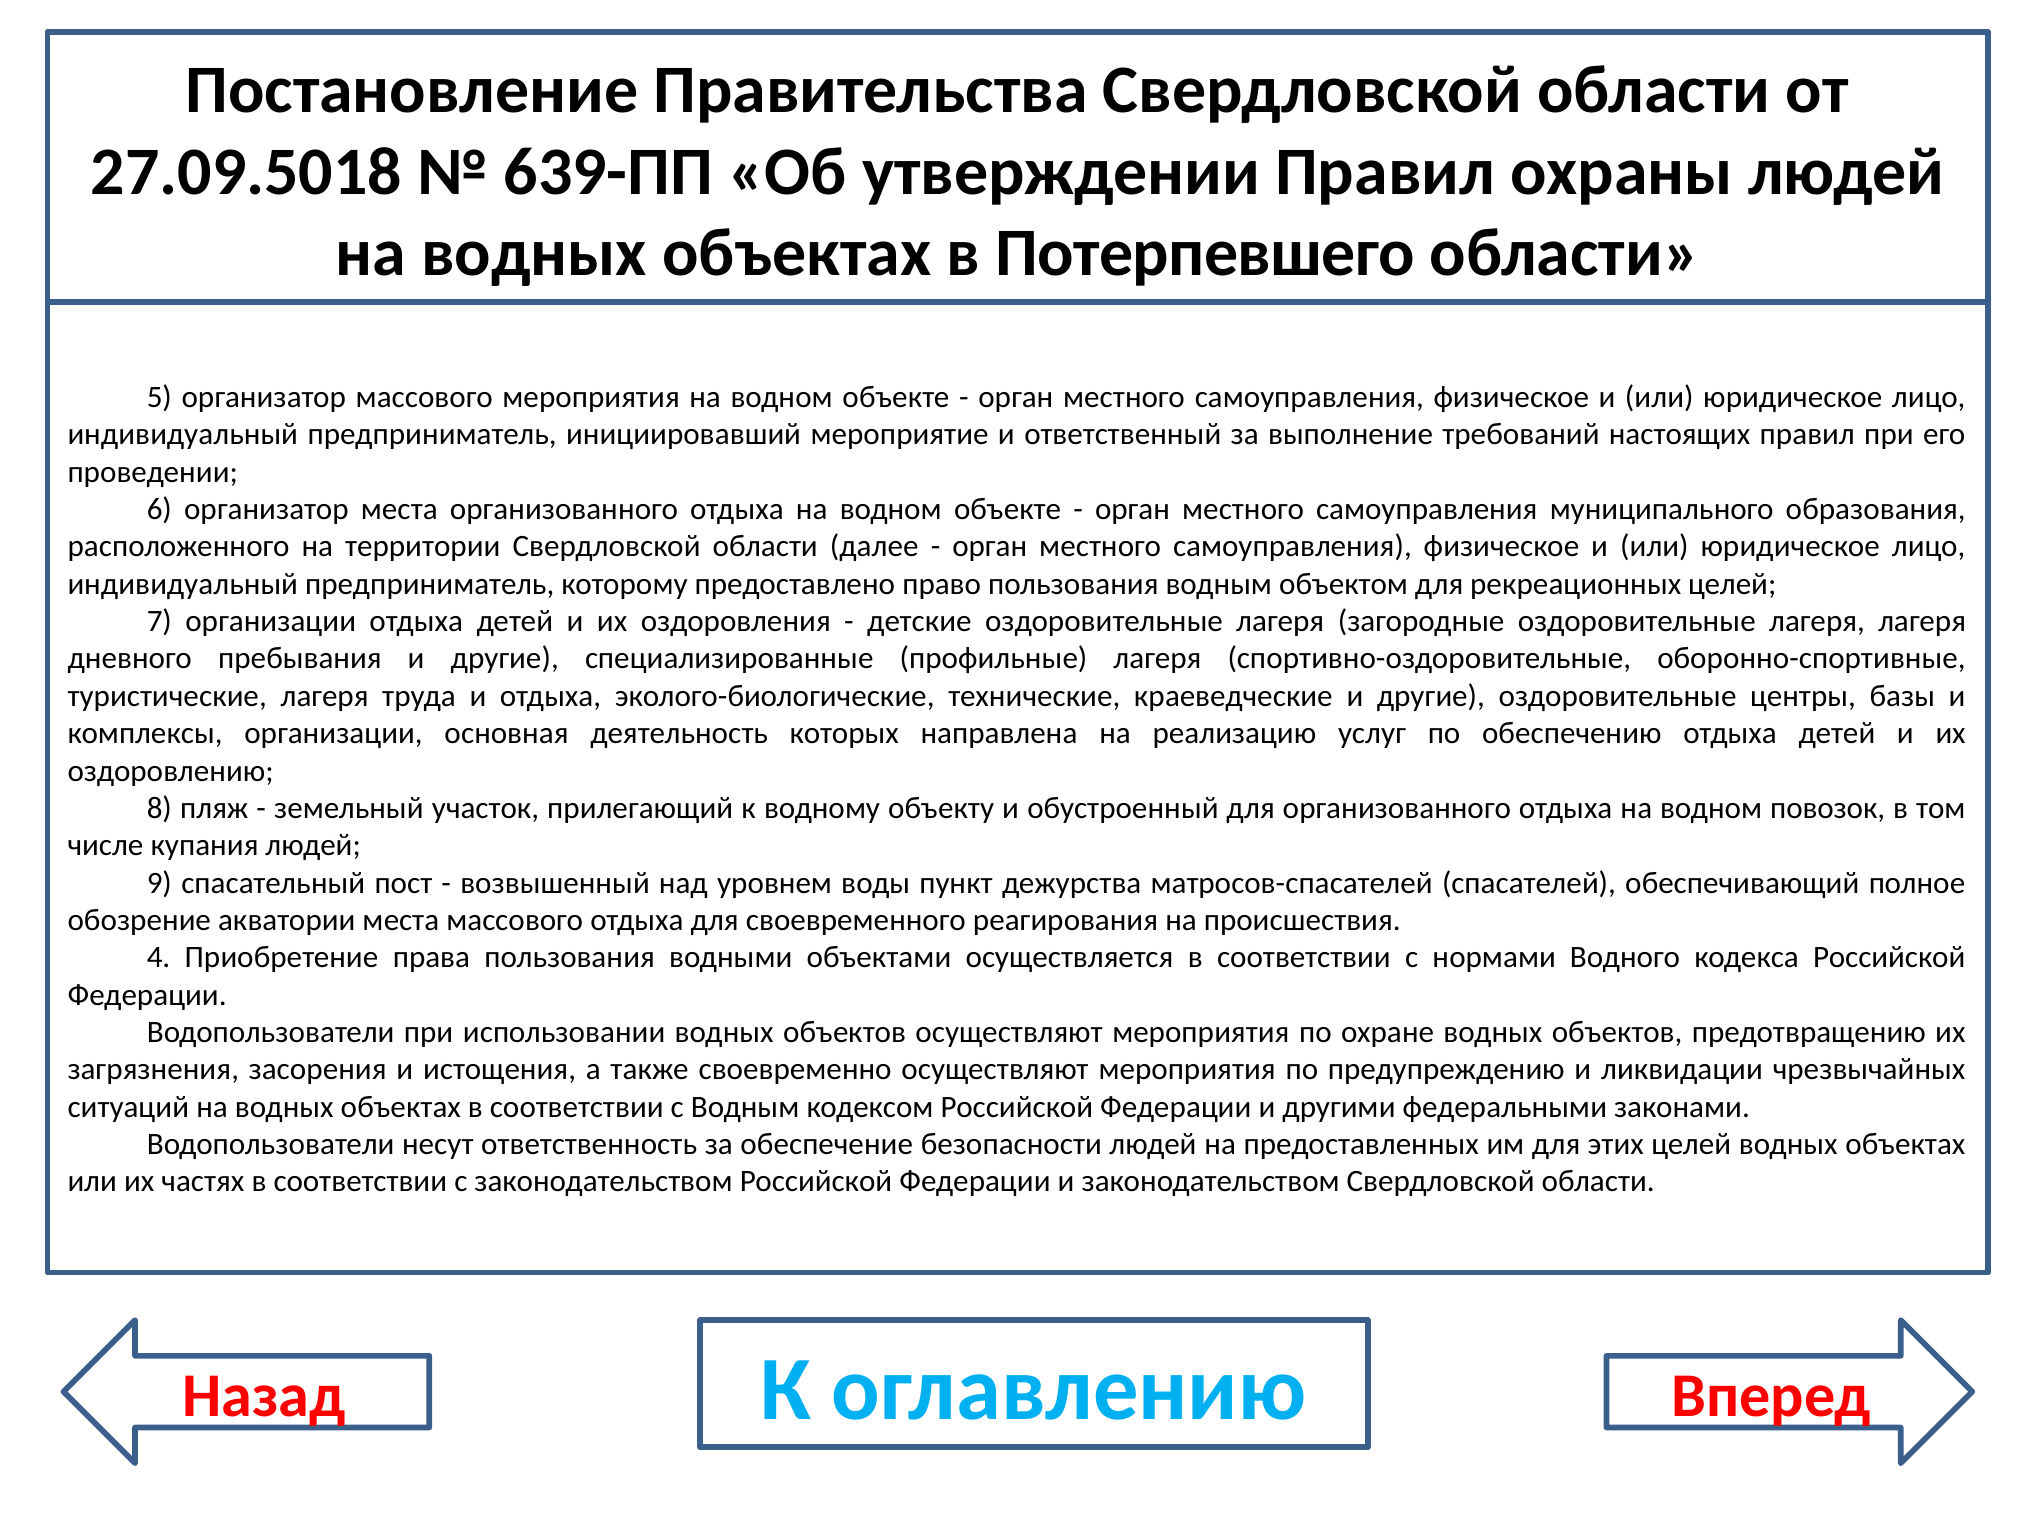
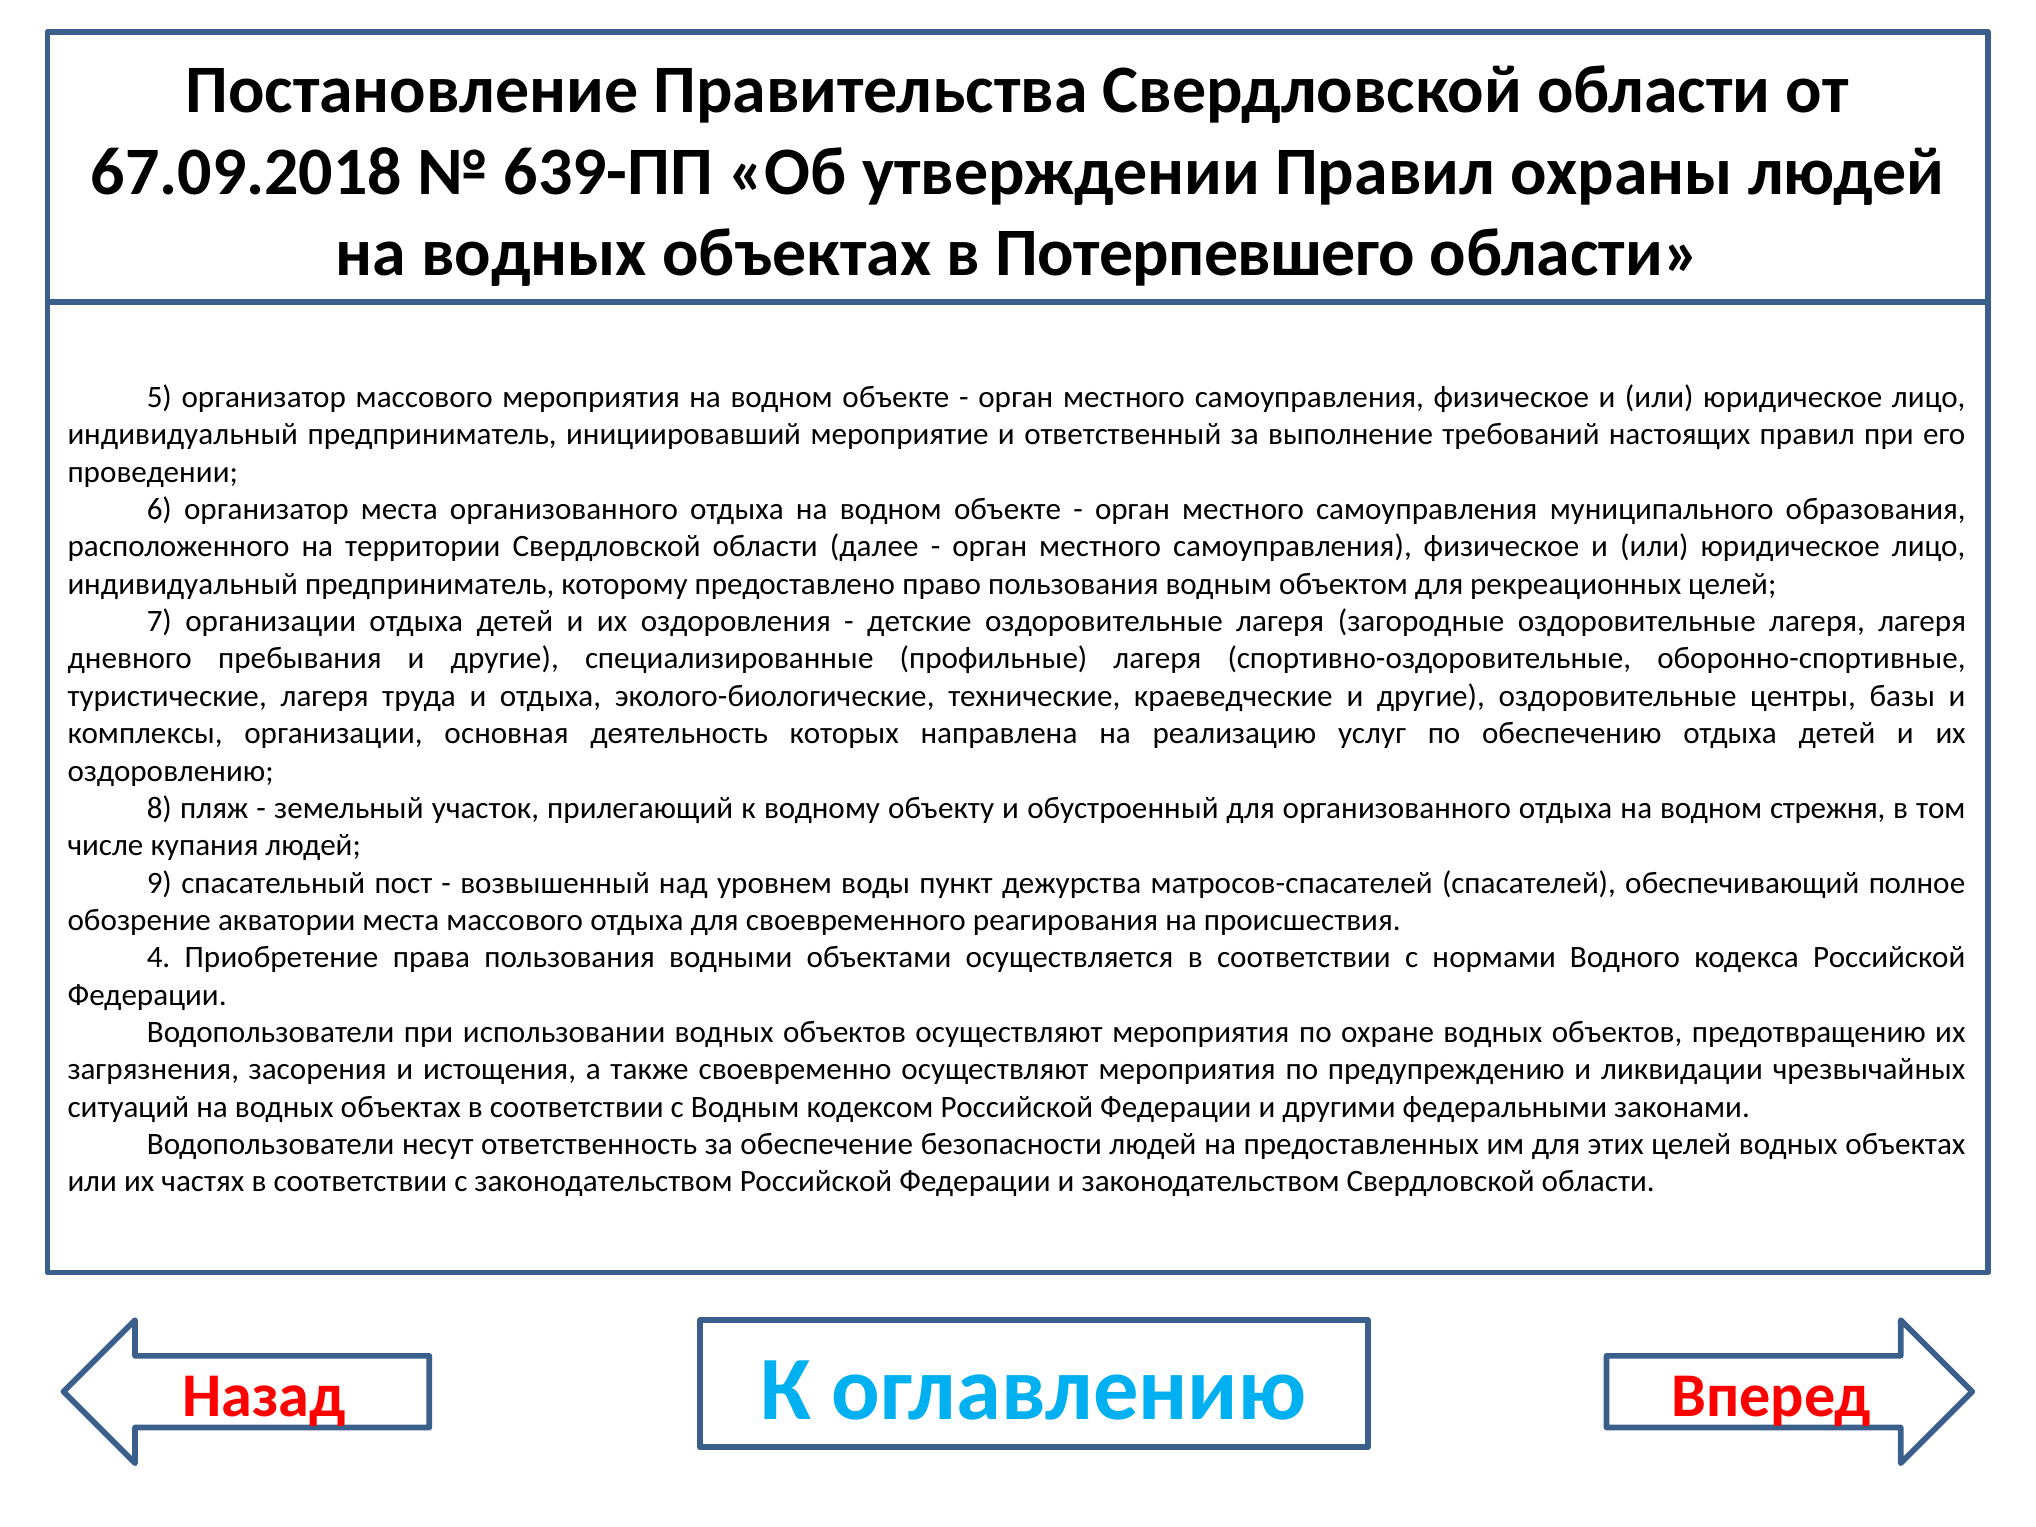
27.09.5018: 27.09.5018 -> 67.09.2018 (246, 172)
повозок: повозок -> стрежня (1828, 808)
